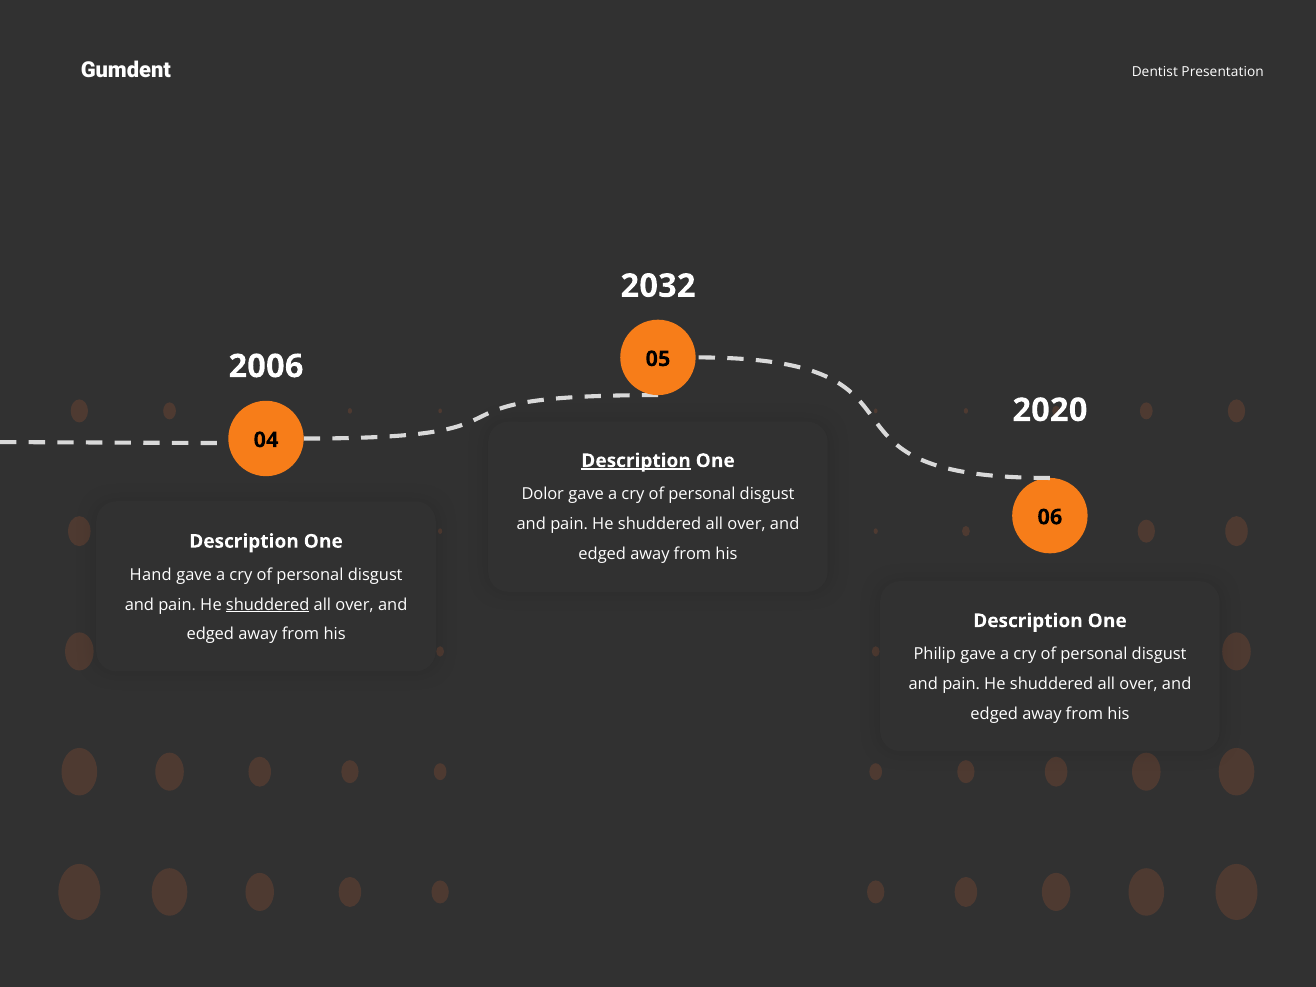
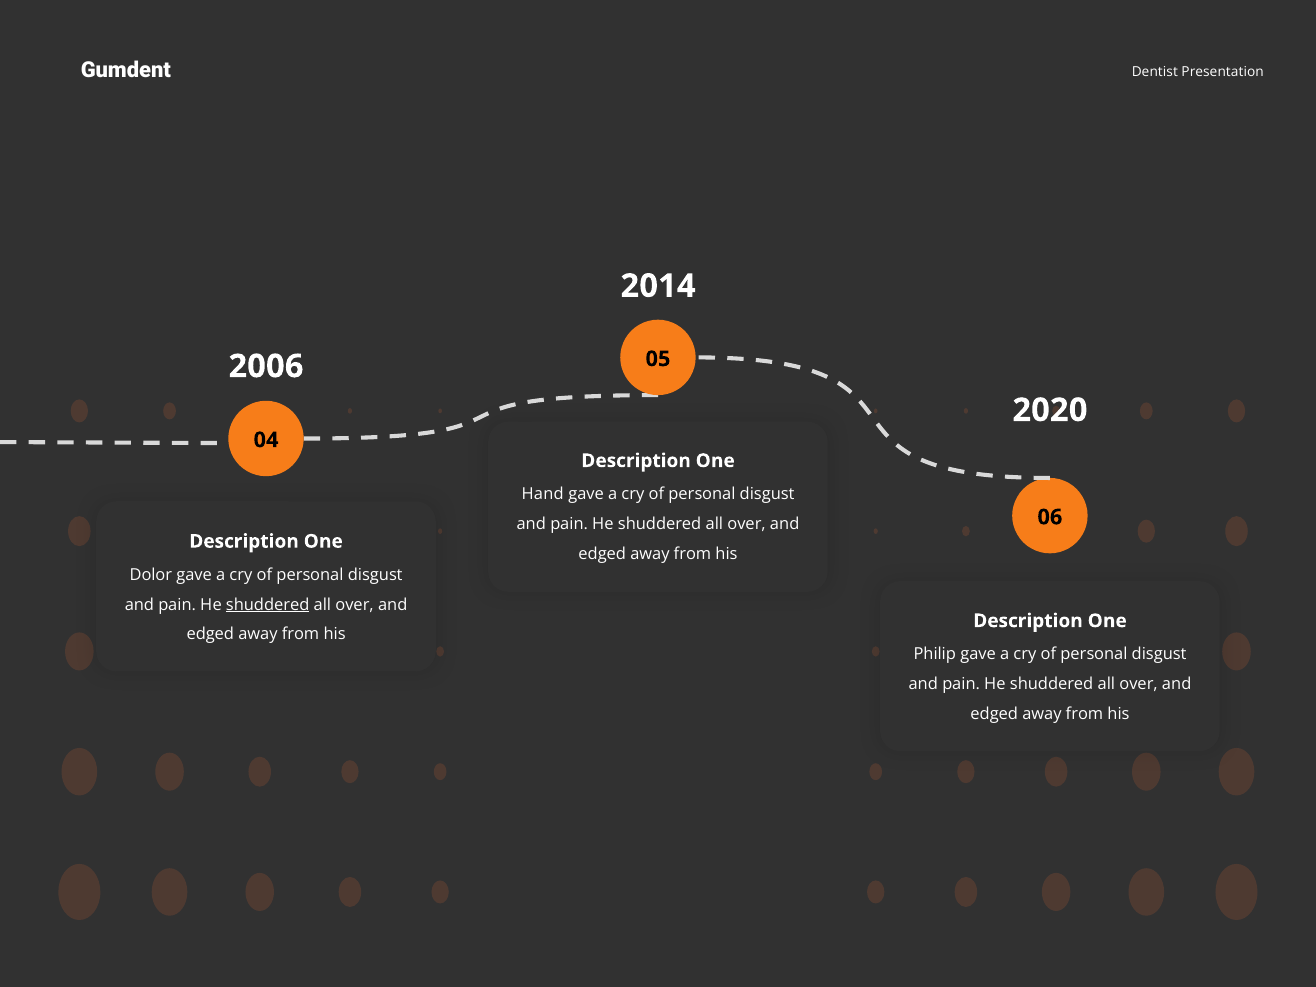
2032: 2032 -> 2014 (658, 286)
Description underline: present -> none (636, 461)
Dolor: Dolor -> Hand (543, 494)
Hand: Hand -> Dolor (151, 575)
